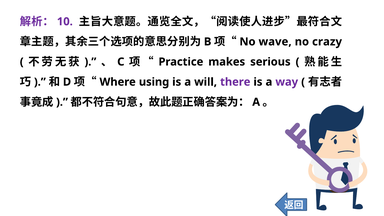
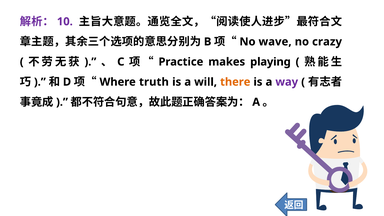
serious: serious -> playing (270, 62)
using: using -> truth (154, 82)
there colour: purple -> orange (235, 82)
